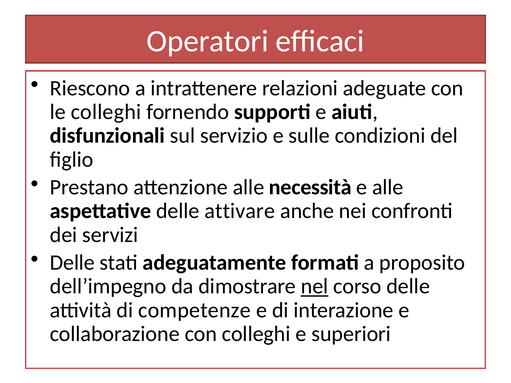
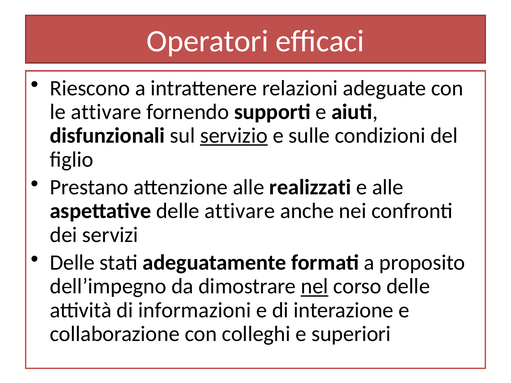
le colleghi: colleghi -> attivare (106, 112)
servizio underline: none -> present (234, 136)
necessità: necessità -> realizzati (310, 187)
competenze: competenze -> informazioni (195, 310)
